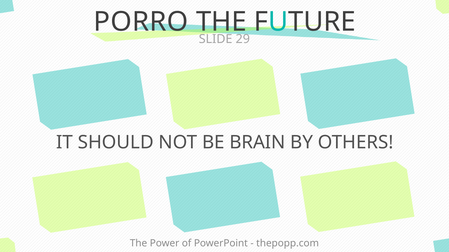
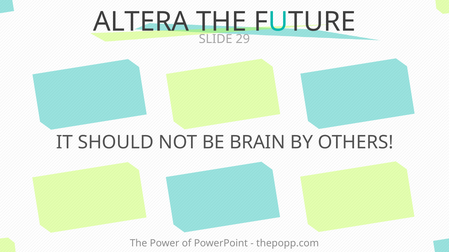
PORRO: PORRO -> ALTERA (141, 22)
